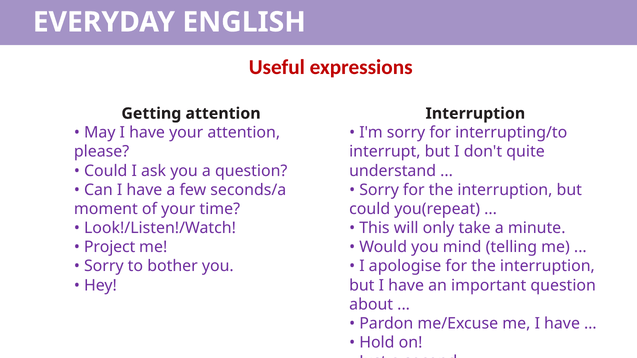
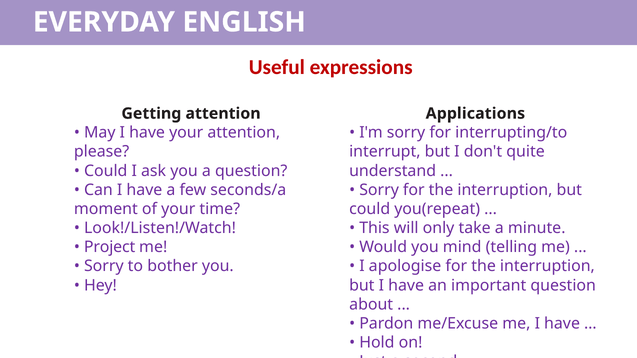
Interruption: Interruption -> Applications (475, 114)
